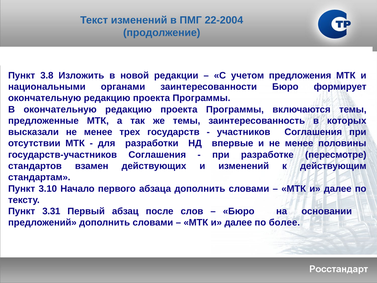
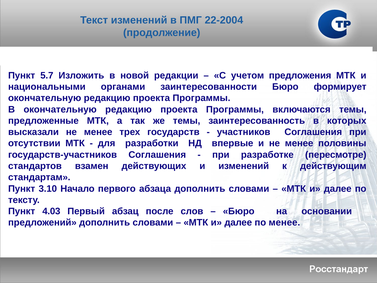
3.8: 3.8 -> 5.7 (47, 75)
3.31: 3.31 -> 4.03 (51, 211)
по более: более -> менее (284, 222)
